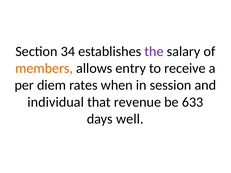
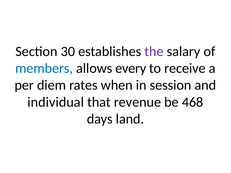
34: 34 -> 30 (68, 51)
members colour: orange -> blue (44, 68)
entry: entry -> every (131, 68)
633: 633 -> 468 (193, 102)
well: well -> land (130, 119)
